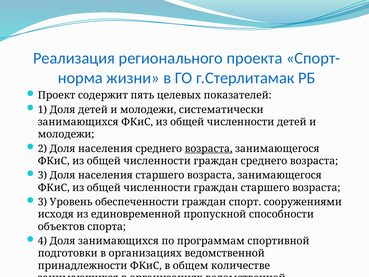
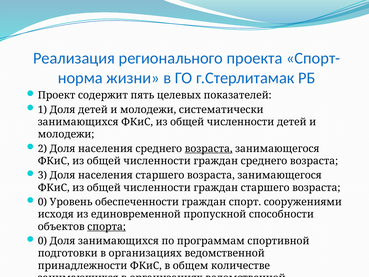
3: 3 -> 0 (42, 202)
спорта underline: none -> present (107, 226)
4: 4 -> 0 (42, 241)
